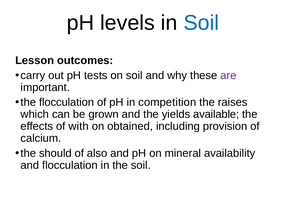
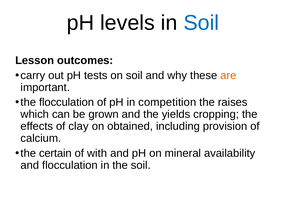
are colour: purple -> orange (228, 76)
available: available -> cropping (216, 115)
with: with -> clay (79, 127)
should: should -> certain (55, 154)
also: also -> with (97, 154)
